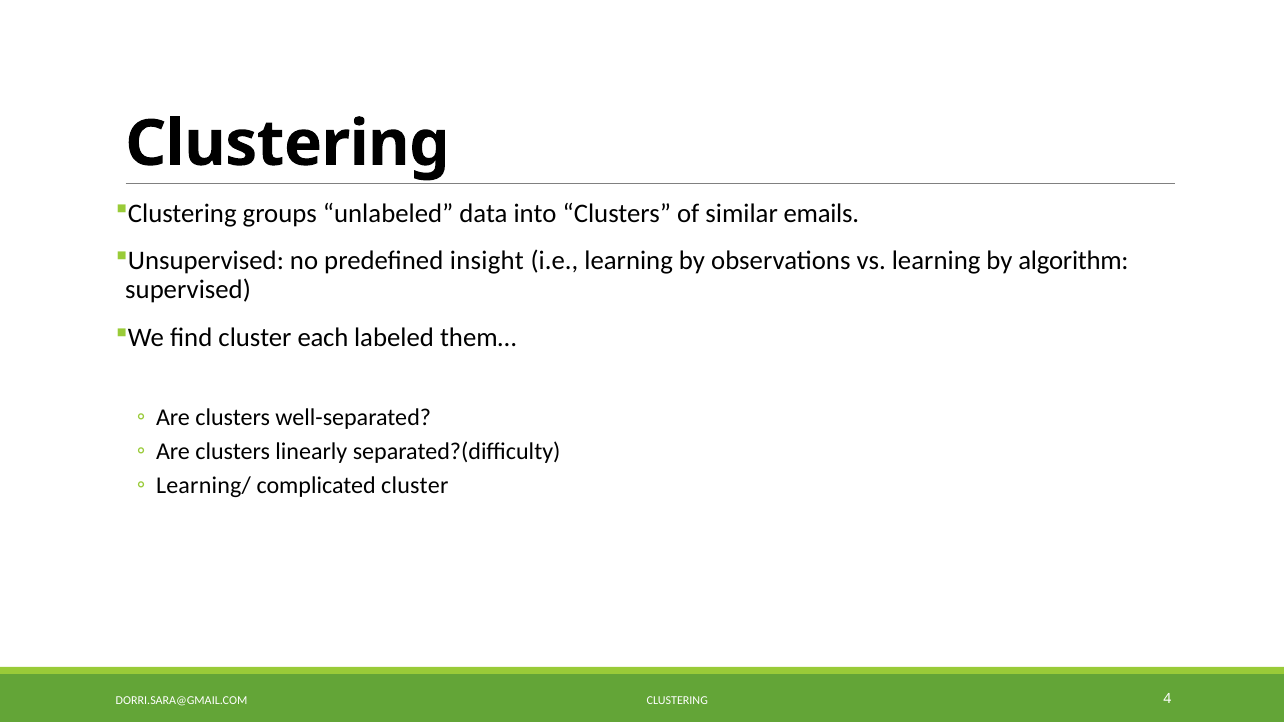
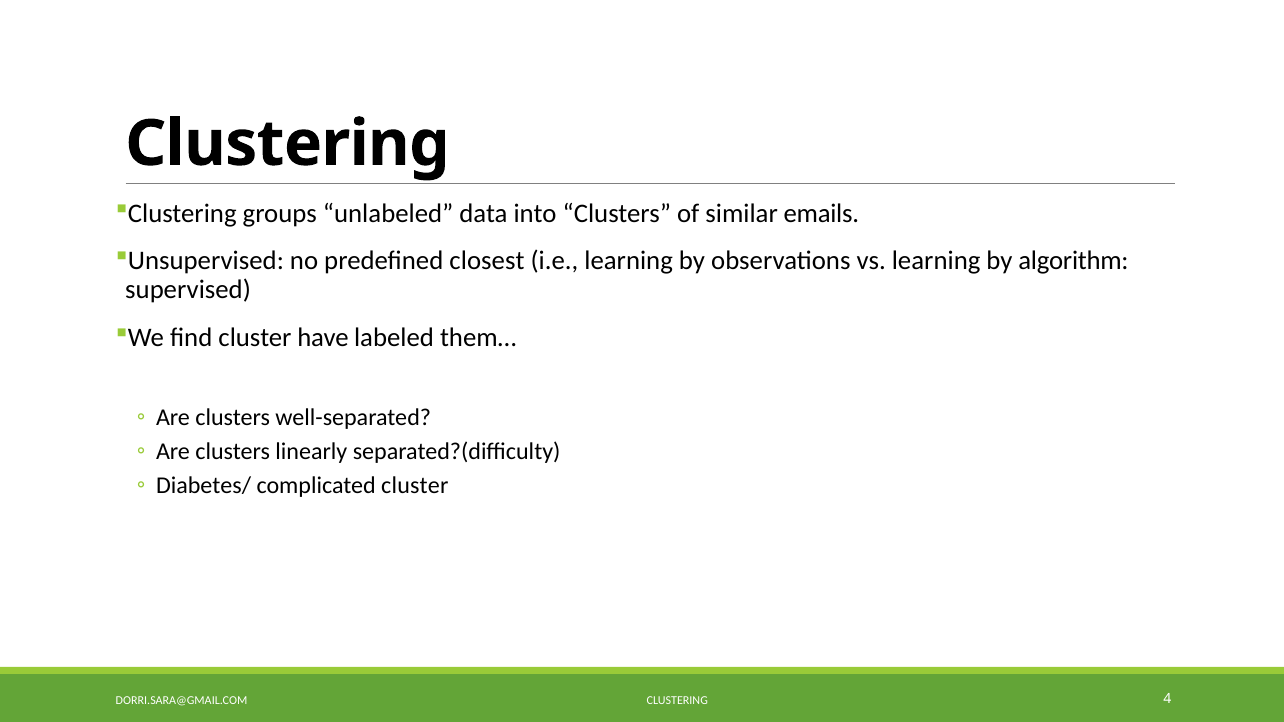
insight: insight -> closest (487, 261)
each: each -> have (323, 338)
Learning/: Learning/ -> Diabetes/ (204, 486)
